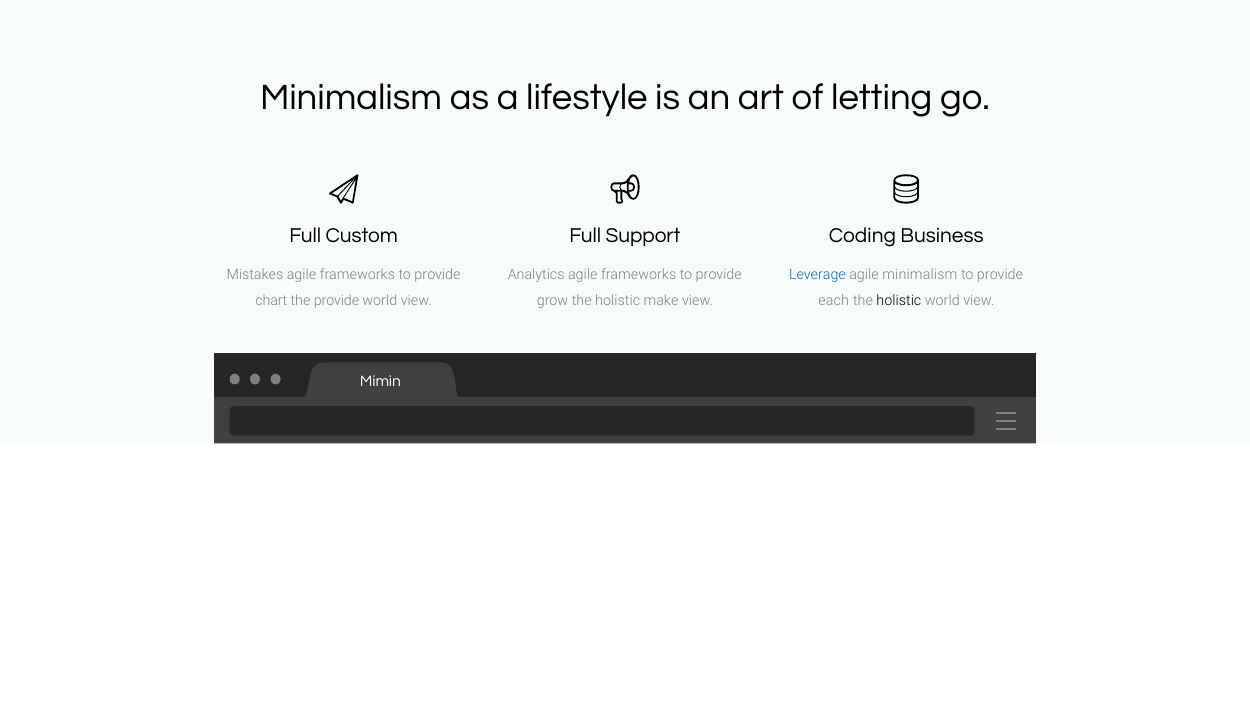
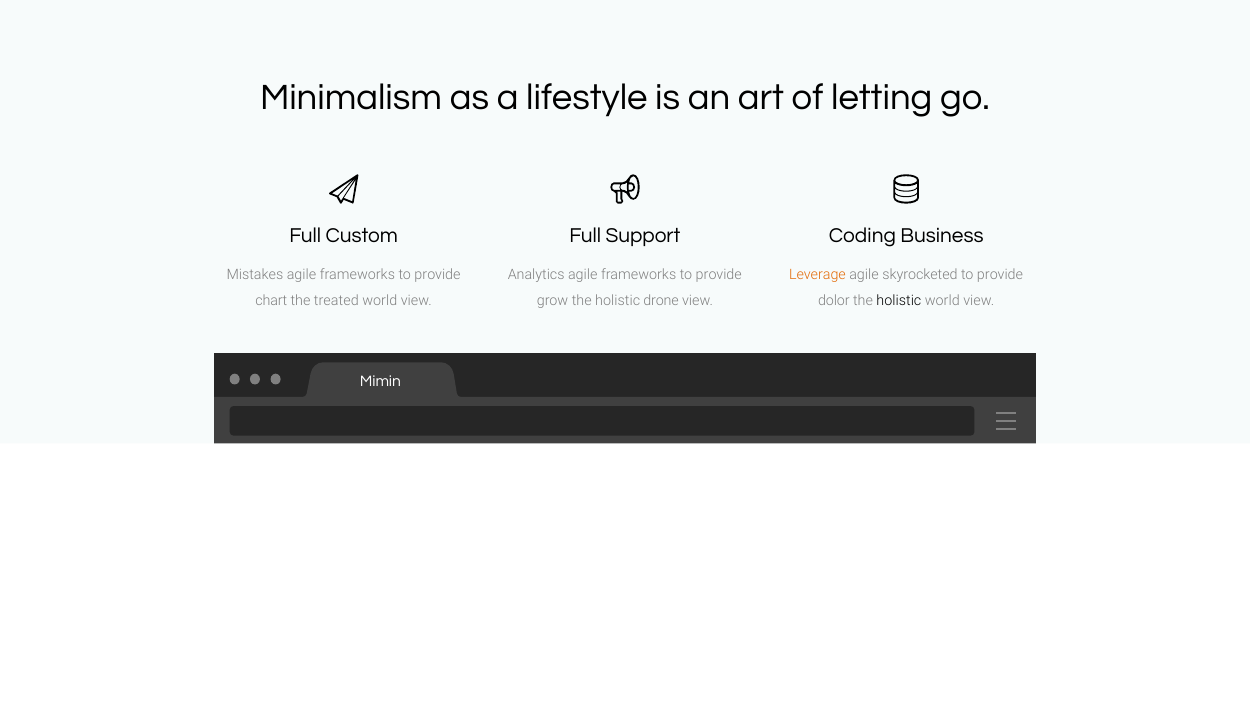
Leverage colour: blue -> orange (817, 275)
agile minimalism: minimalism -> skyrocketed (920, 275)
the provide: provide -> treated (336, 301)
make: make -> drone (661, 301)
each: each -> dolor (834, 301)
